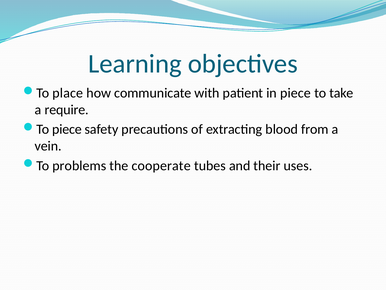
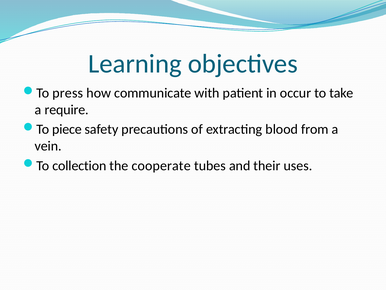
place: place -> press (68, 93)
in piece: piece -> occur (296, 93)
problems: problems -> collection (79, 165)
